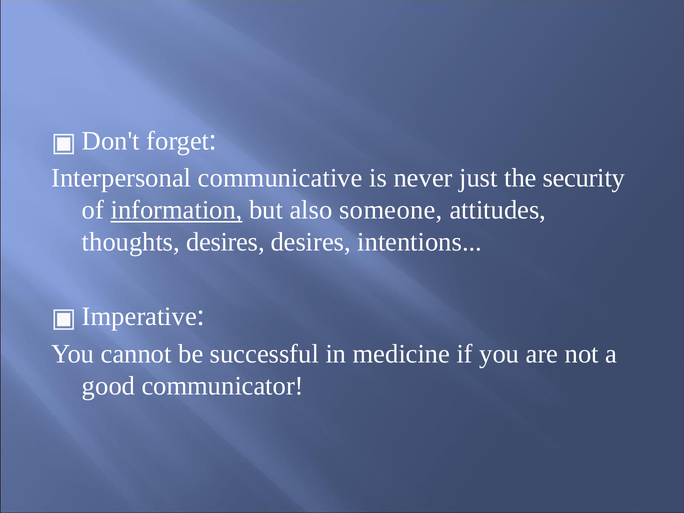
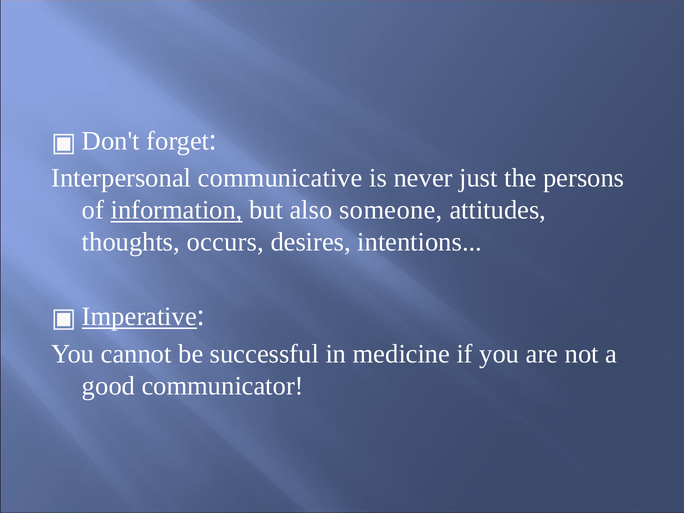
security: security -> persons (584, 178)
thoughts desires: desires -> occurs (225, 242)
Imperative underline: none -> present (139, 317)
